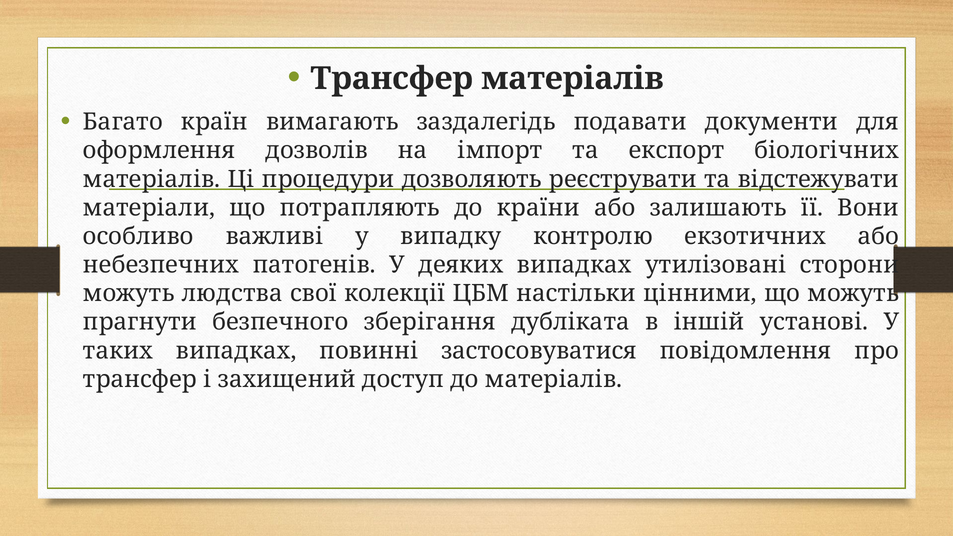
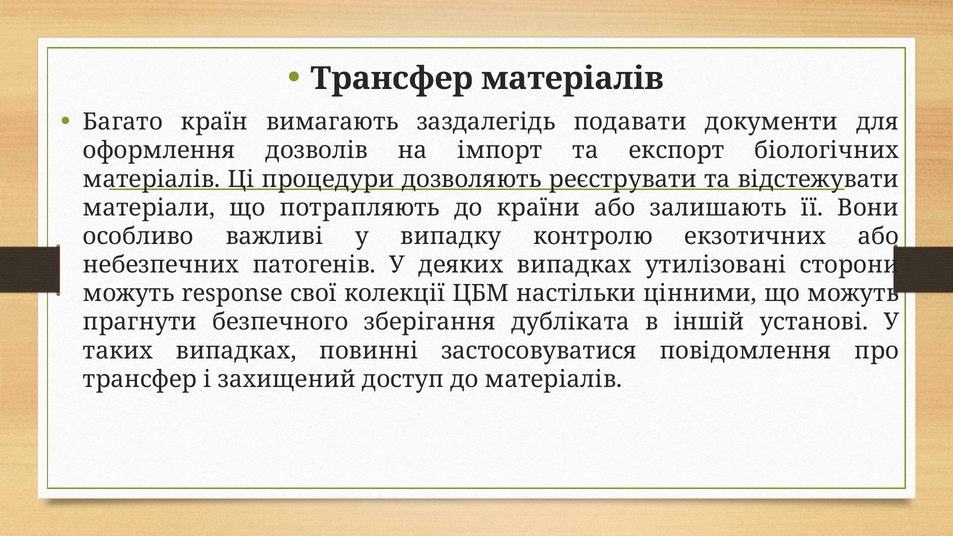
людства: людства -> response (232, 294)
